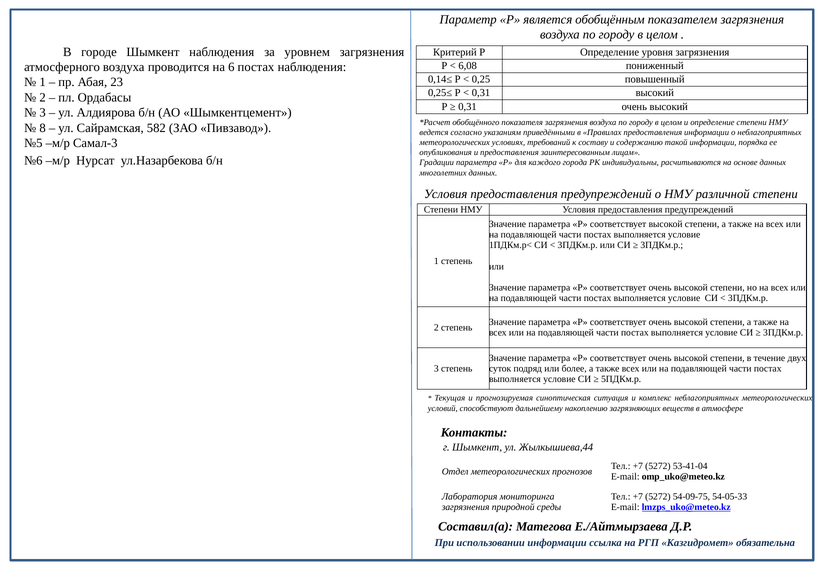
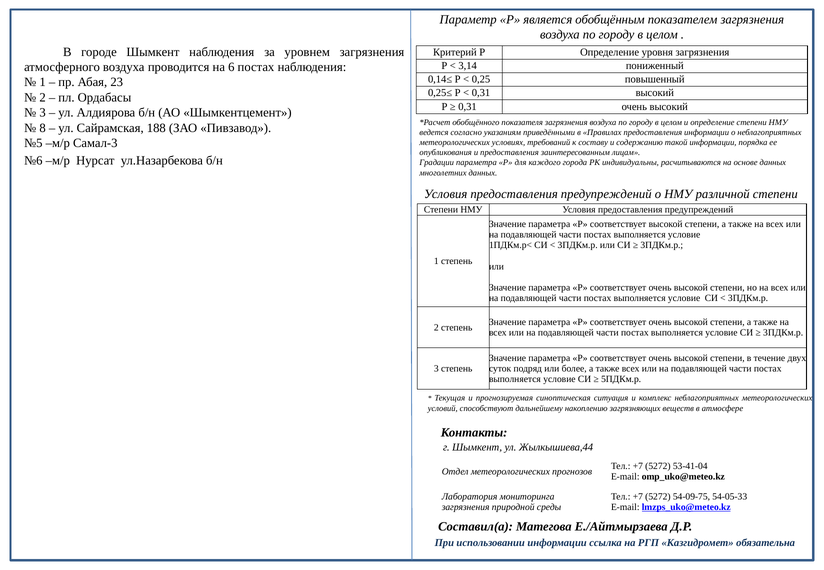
6,08: 6,08 -> 3,14 (468, 66)
582: 582 -> 188 (156, 128)
